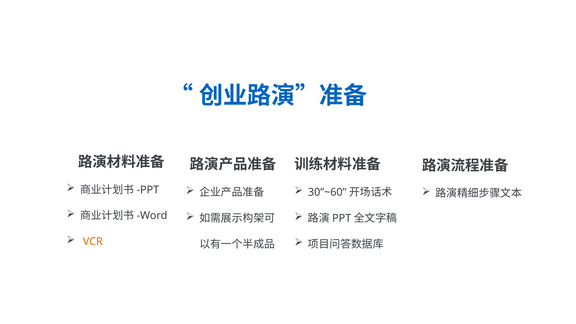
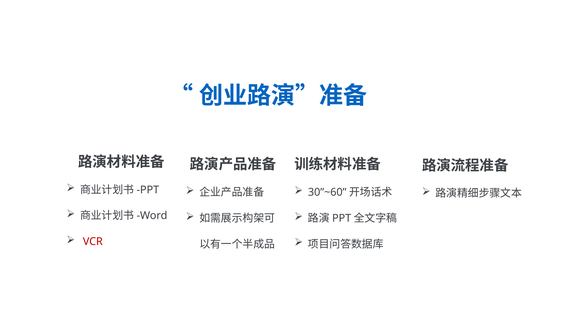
VCR colour: orange -> red (93, 242)
